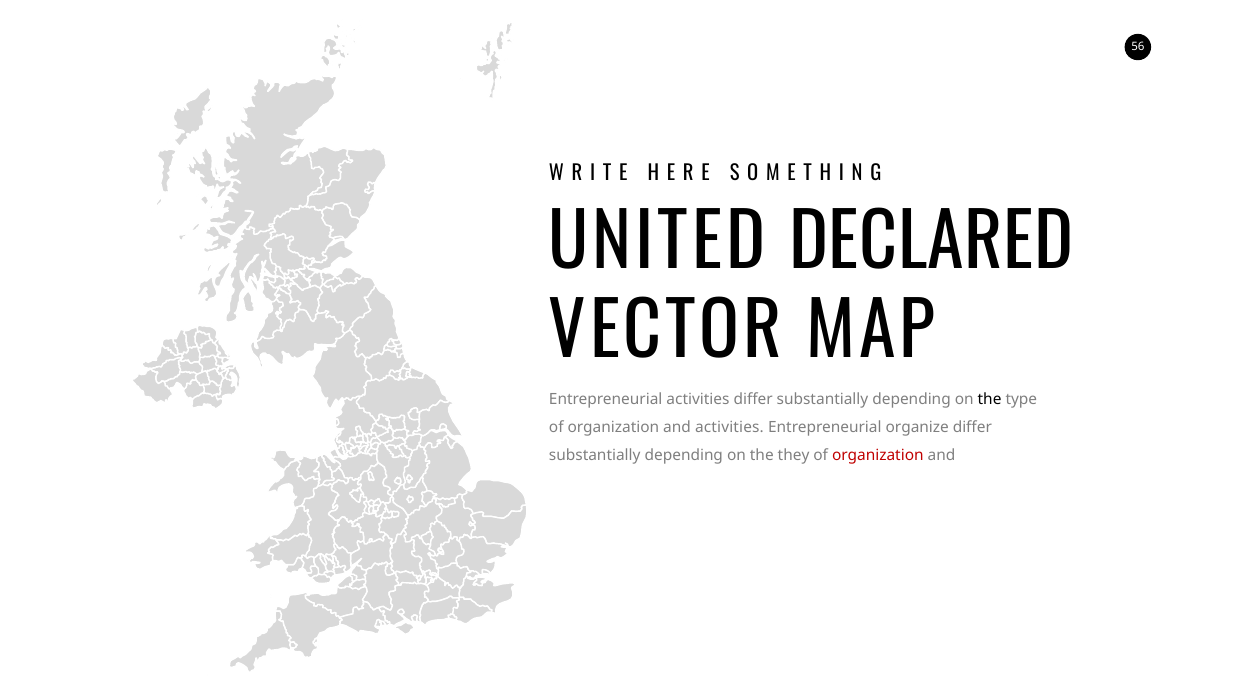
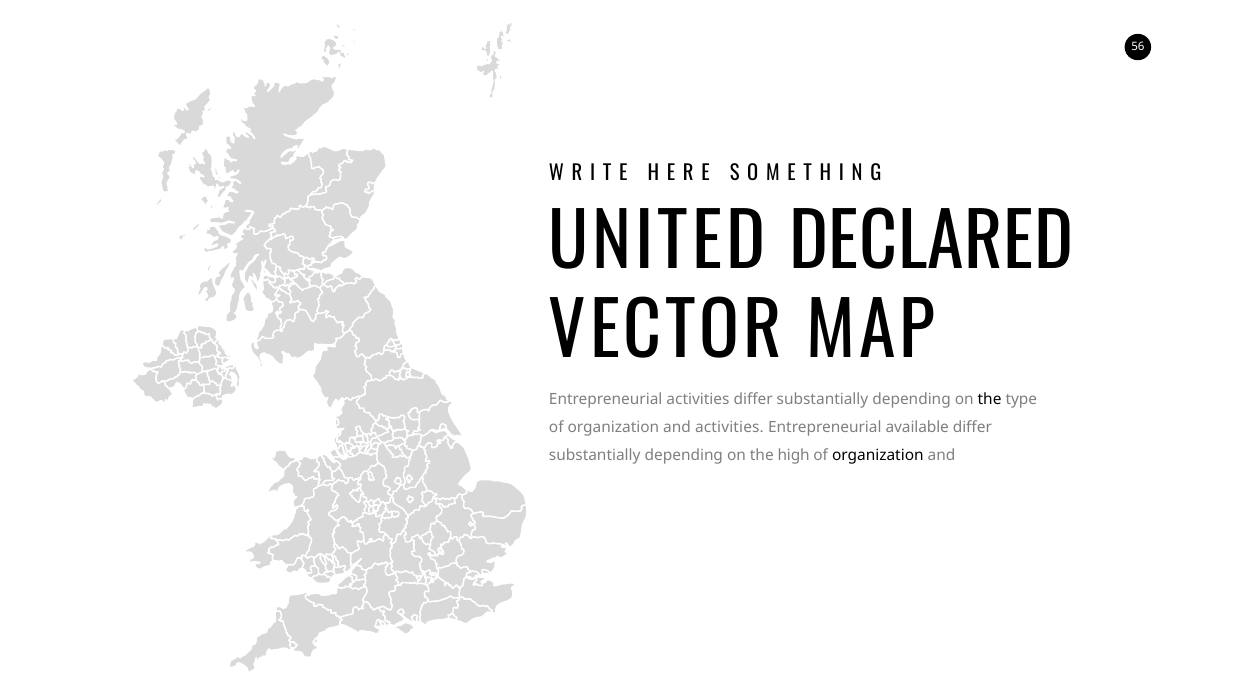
organize: organize -> available (917, 427)
they: they -> high (794, 455)
organization colour: red -> black (878, 455)
